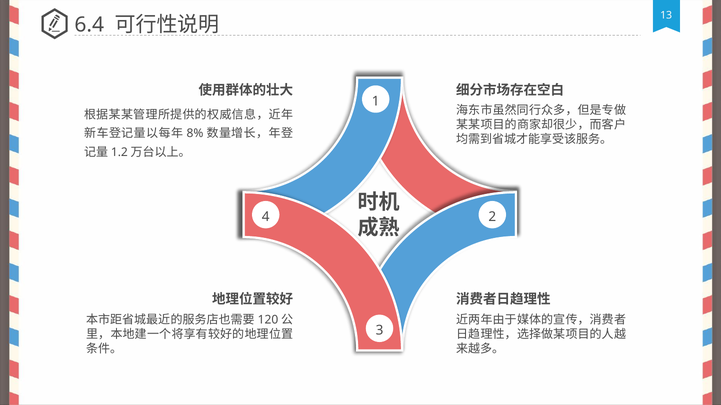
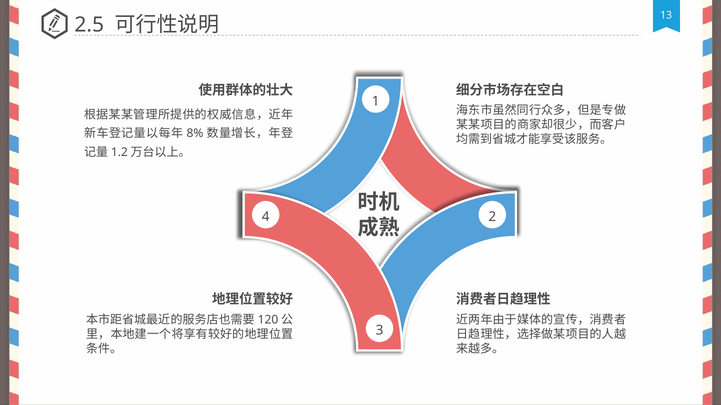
6.4: 6.4 -> 2.5 (89, 25)
